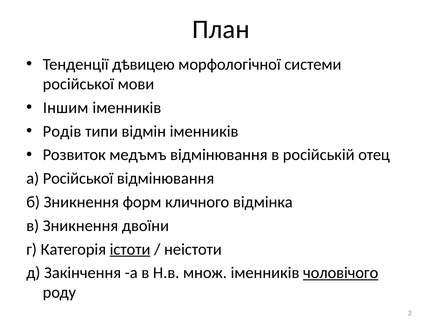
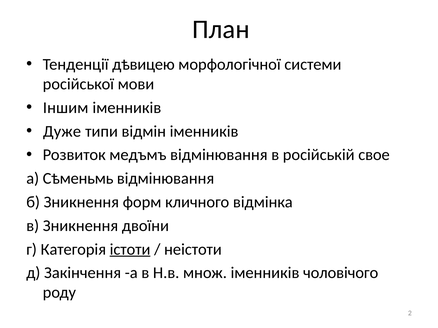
Родів: Родів -> Дуже (62, 132)
отец: отец -> свое (374, 155)
а Російської: Російської -> Сѣменьмь (78, 179)
чоловічого underline: present -> none (341, 273)
